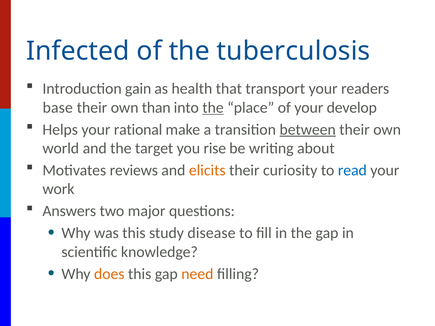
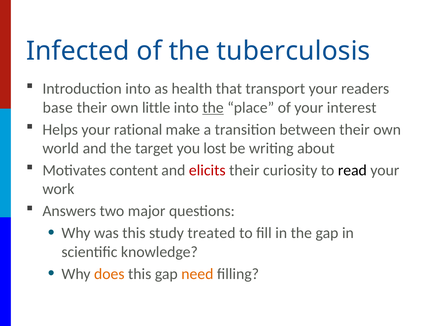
Introduction gain: gain -> into (138, 89)
than: than -> little (156, 108)
develop: develop -> interest (352, 108)
between underline: present -> none (308, 130)
rise: rise -> lost (215, 148)
reviews: reviews -> content (134, 170)
elicits colour: orange -> red (207, 170)
read colour: blue -> black (352, 170)
disease: disease -> treated (212, 233)
